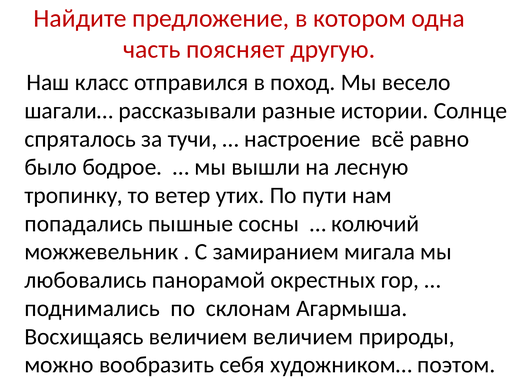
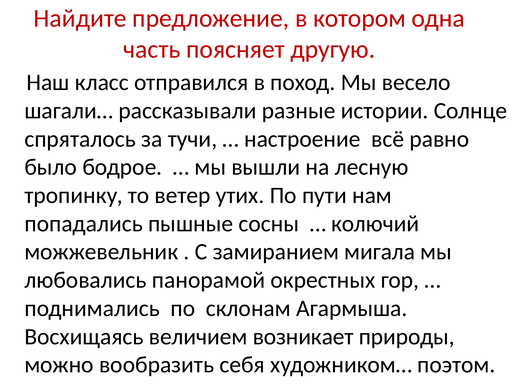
величием величием: величием -> возникает (303, 337)
